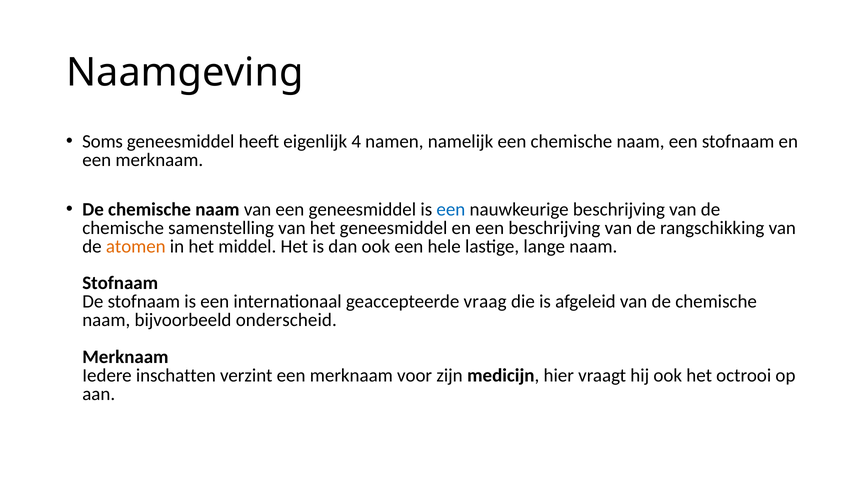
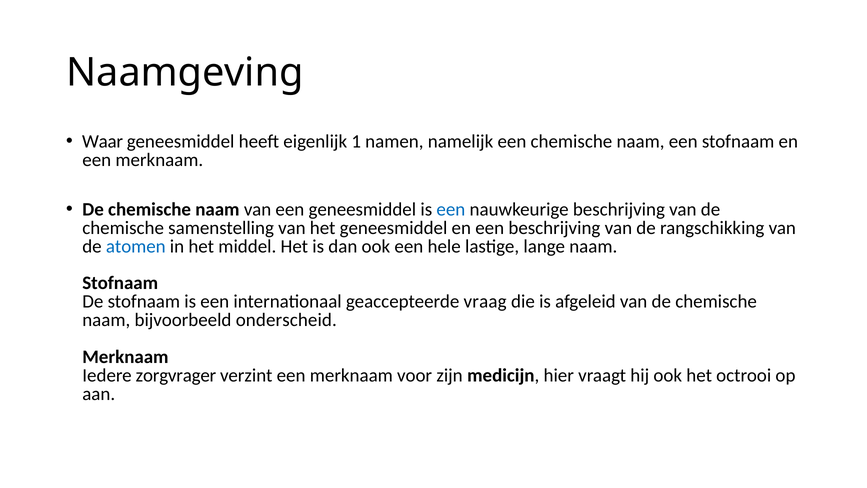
Soms: Soms -> Waar (103, 142)
4: 4 -> 1 (356, 142)
atomen colour: orange -> blue (136, 246)
inschatten: inschatten -> zorgvrager (176, 375)
